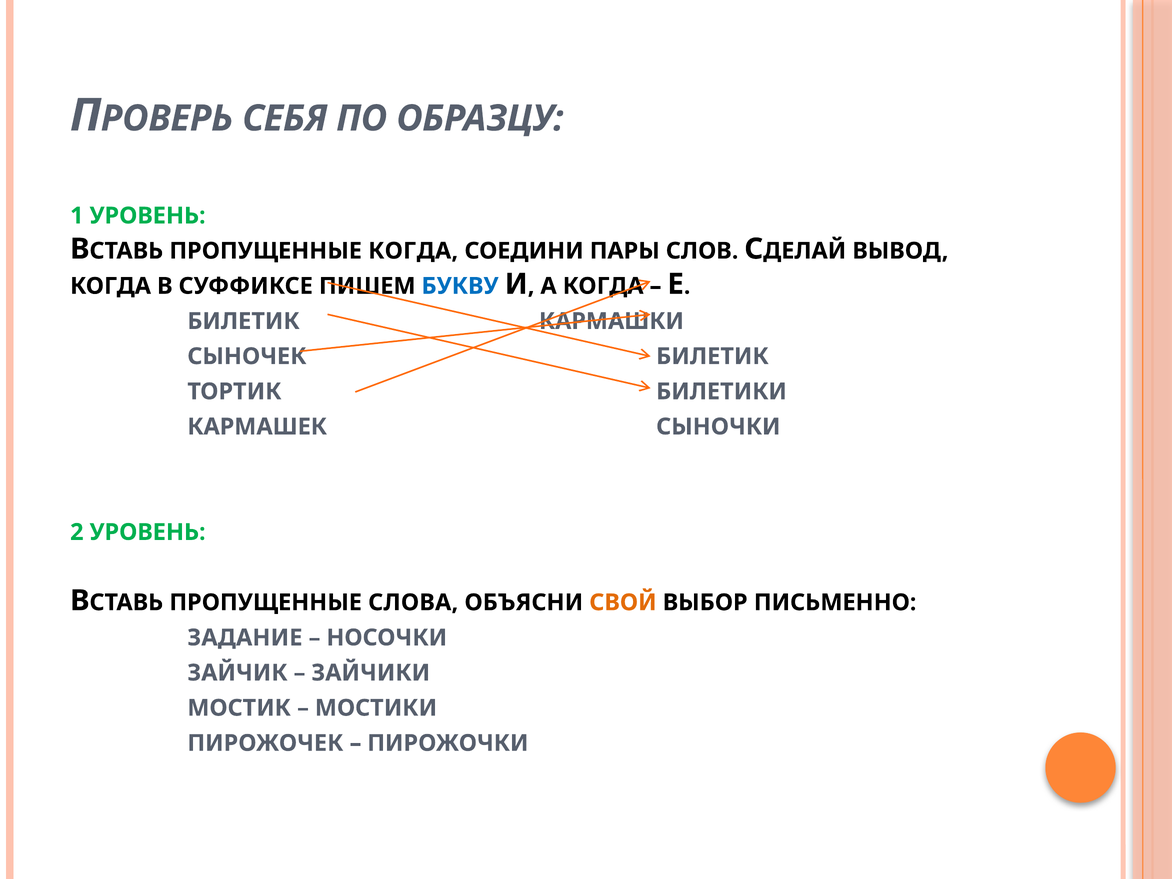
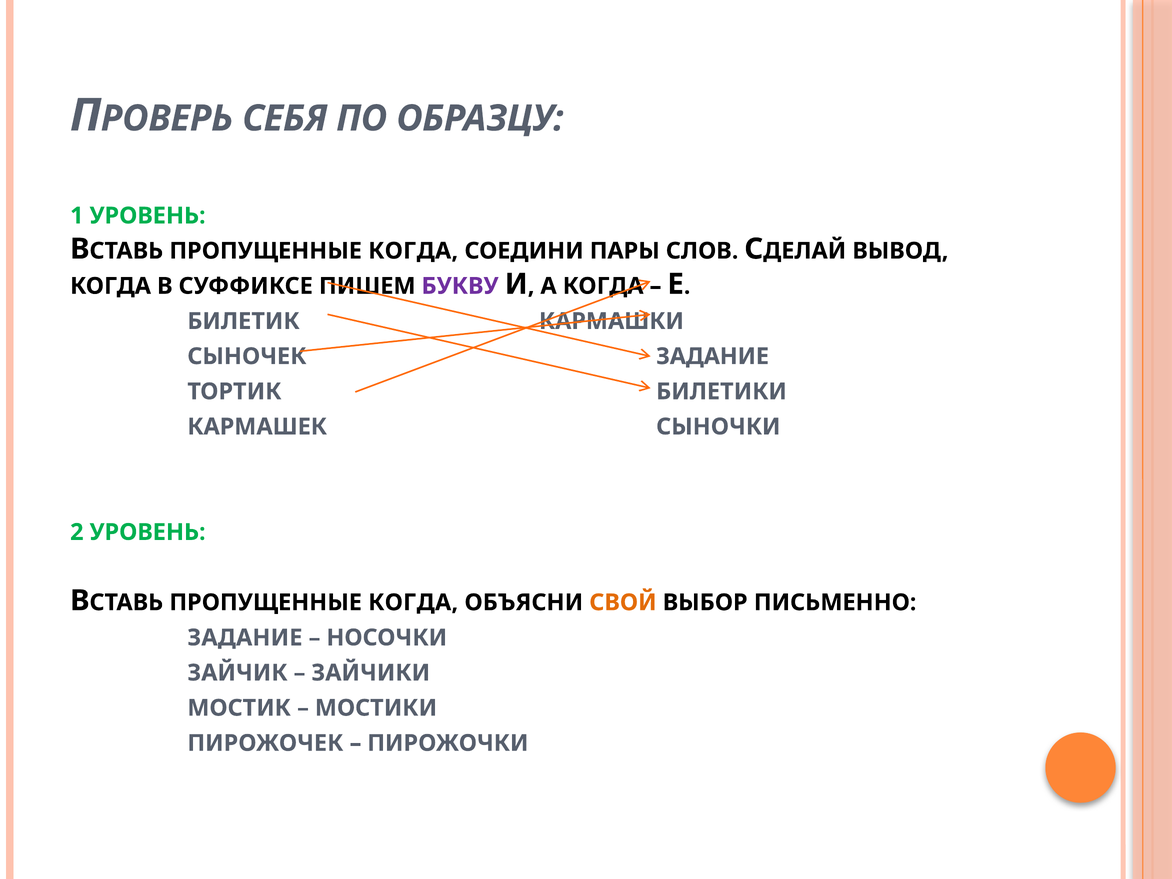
БУКВУ colour: blue -> purple (460, 286)
СЫНОЧЕК БИЛЕТИК: БИЛЕТИК -> ЗАДАНИЕ (713, 356)
СЛОВА: СЛОВА -> КОГДА (413, 602)
